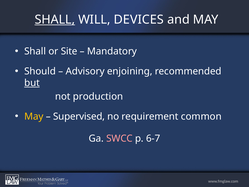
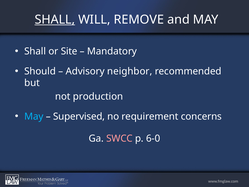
DEVICES: DEVICES -> REMOVE (139, 20)
enjoining: enjoining -> neighbor (130, 71)
but underline: present -> none (32, 83)
May colour: yellow -> light blue (34, 116)
common: common -> concerns (201, 116)
6-7: 6-7 -> 6-0 (153, 138)
